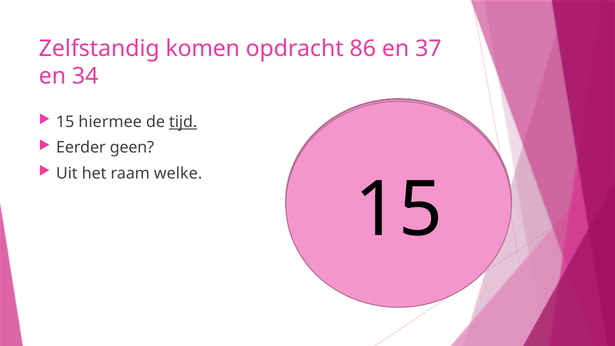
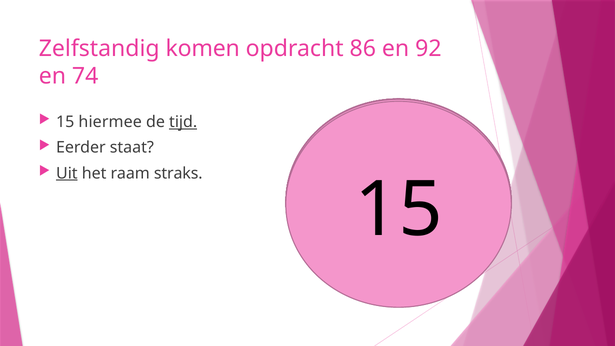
37: 37 -> 92 (428, 49)
34: 34 -> 74 (85, 76)
geen: geen -> staat (132, 148)
Uit underline: none -> present (67, 173)
welke: welke -> straks (178, 173)
